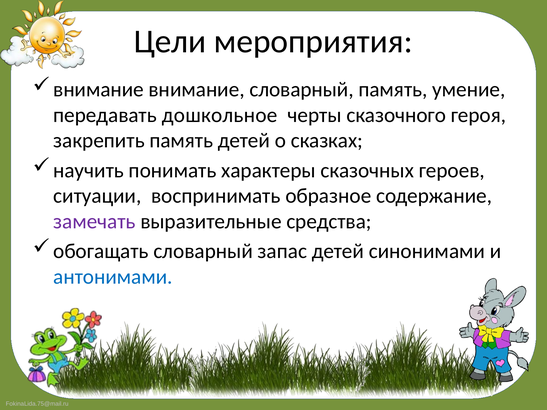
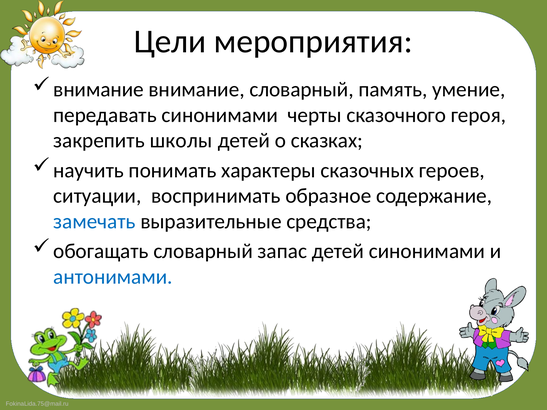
передавать дошкольное: дошкольное -> синонимами (220, 115)
закрепить память: память -> школы (181, 141)
замечать colour: purple -> blue (94, 222)
